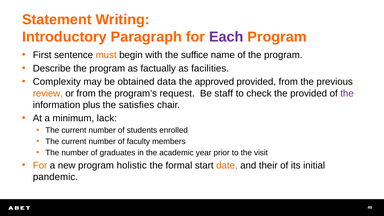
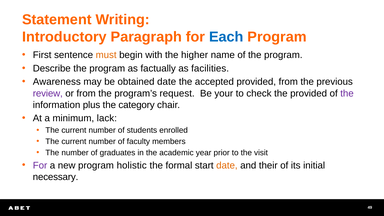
Each colour: purple -> blue (226, 37)
suffice: suffice -> higher (195, 55)
Complexity: Complexity -> Awareness (57, 82)
obtained data: data -> date (167, 82)
approved: approved -> accepted (214, 82)
review colour: orange -> purple (48, 93)
staff: staff -> your (224, 93)
satisfies: satisfies -> category (137, 105)
For colour: orange -> purple (40, 165)
pandemic: pandemic -> necessary (56, 177)
